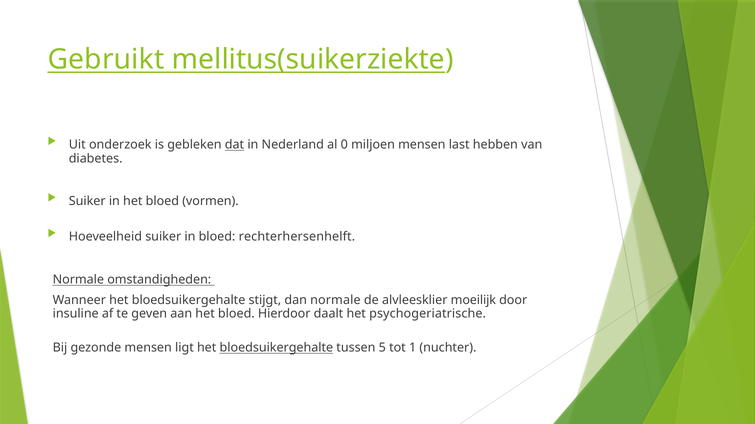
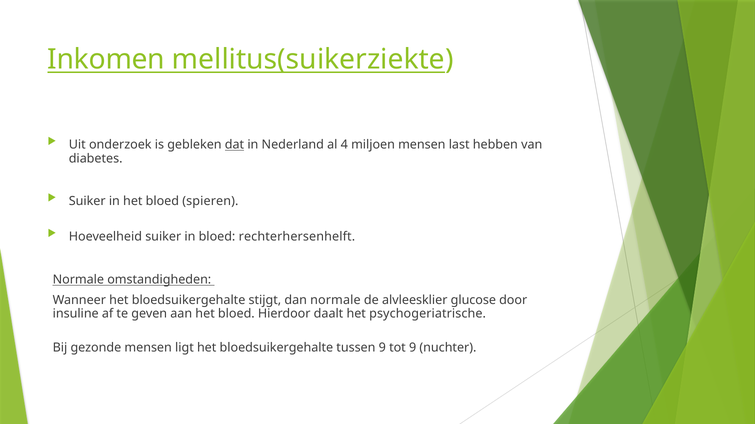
Gebruikt: Gebruikt -> Inkomen (106, 60)
0: 0 -> 4 (344, 145)
vormen: vormen -> spieren (210, 201)
moeilijk: moeilijk -> glucose (473, 301)
bloedsuikergehalte underline: present -> none (276, 348)
tussen 5: 5 -> 9 (382, 348)
tot 1: 1 -> 9 (413, 348)
